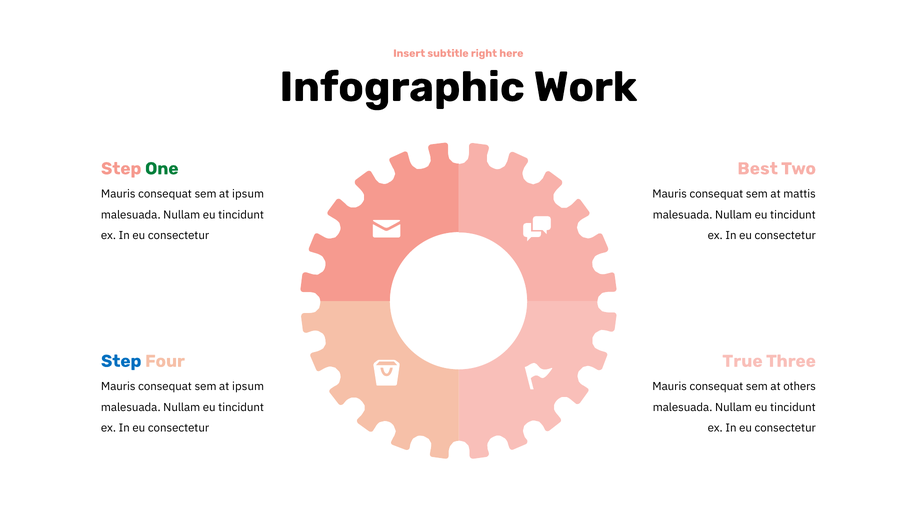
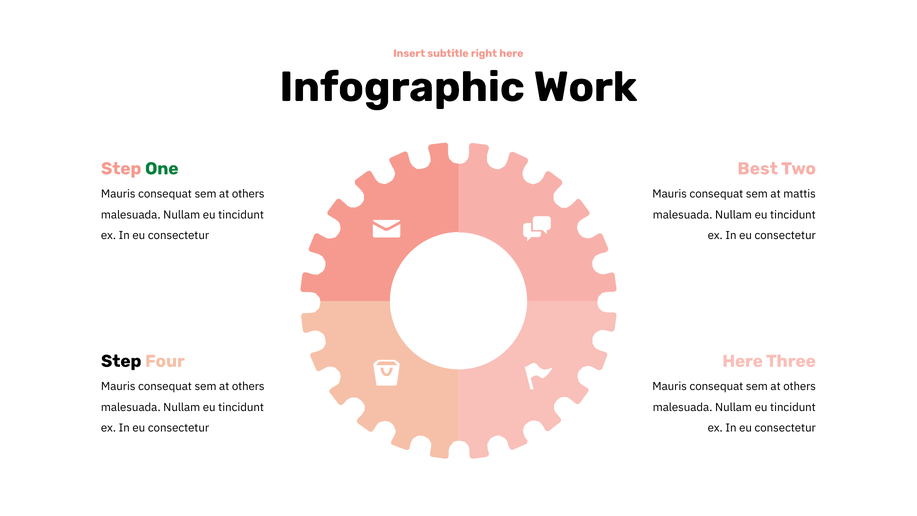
ipsum: ipsum -> others (248, 194)
Step colour: blue -> black (121, 361)
True: True -> Here (743, 361)
ipsum: ipsum -> others (248, 386)
